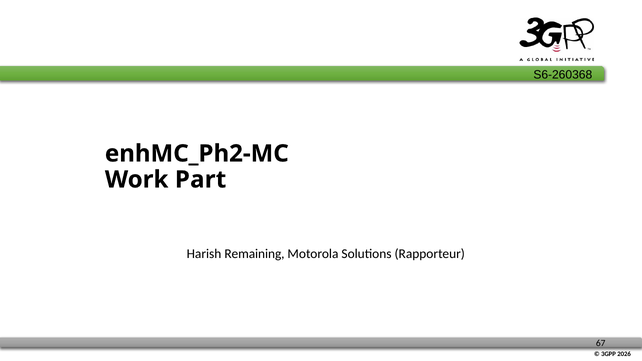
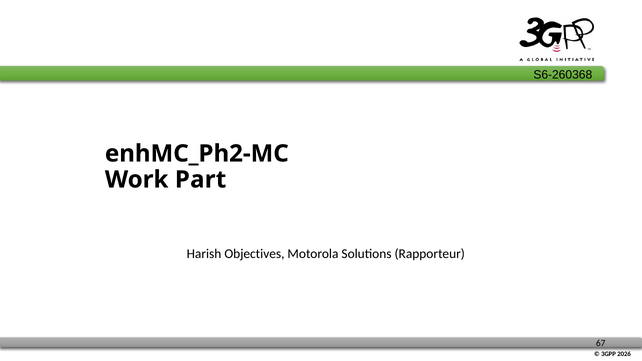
Remaining: Remaining -> Objectives (254, 254)
